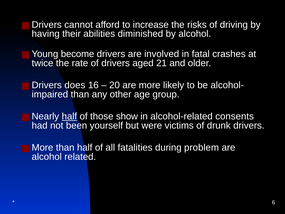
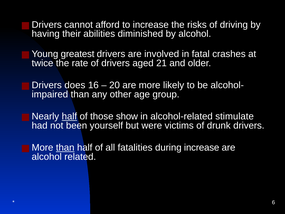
become: become -> greatest (78, 54)
consents: consents -> stimulate (235, 116)
than underline: none -> present (65, 147)
during problem: problem -> increase (202, 147)
